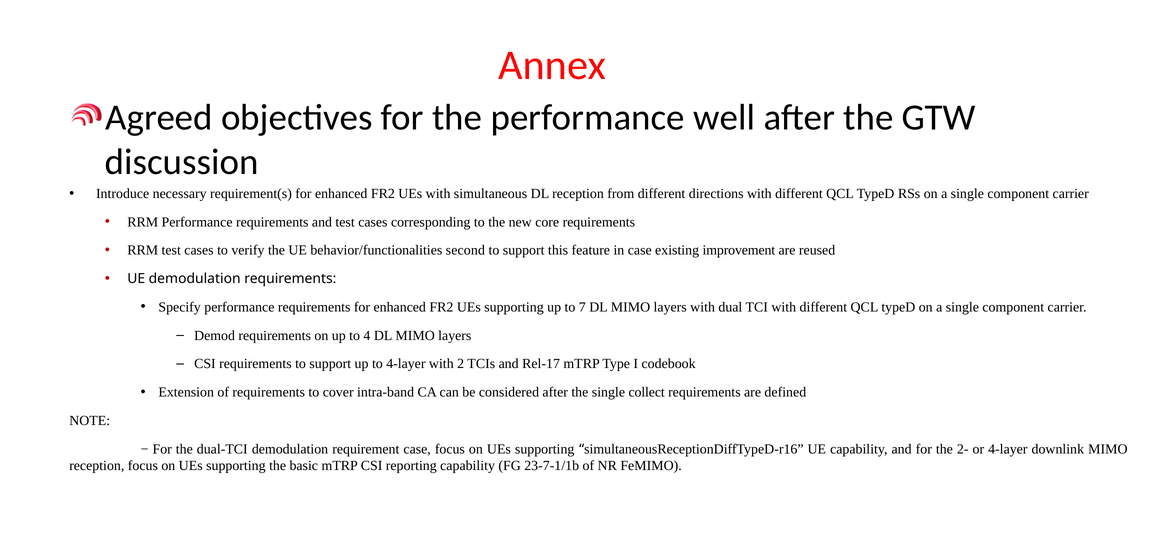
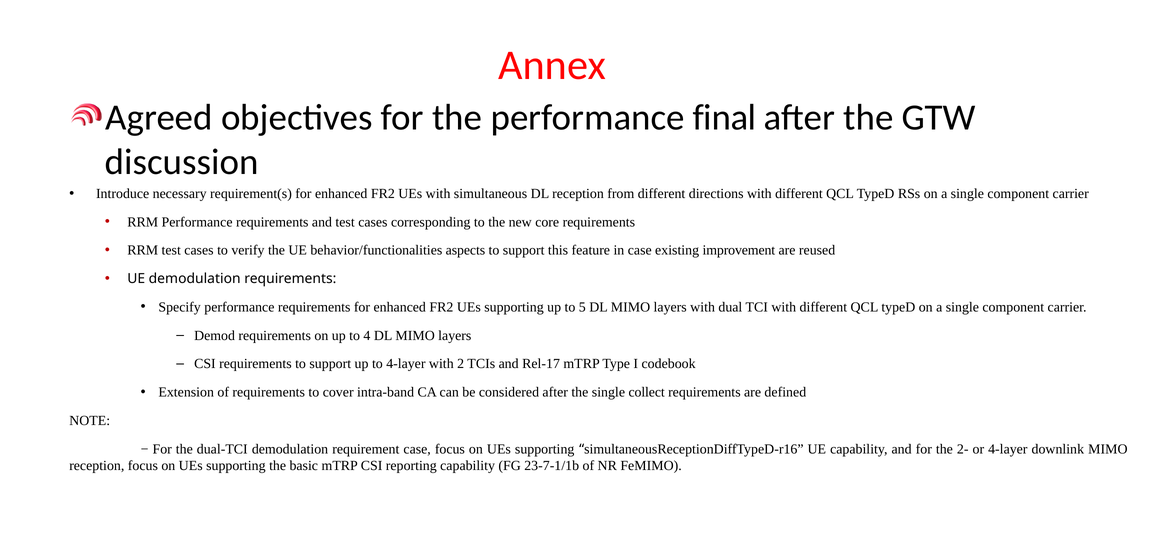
well: well -> final (724, 118)
second: second -> aspects (465, 250)
7: 7 -> 5 (582, 307)
